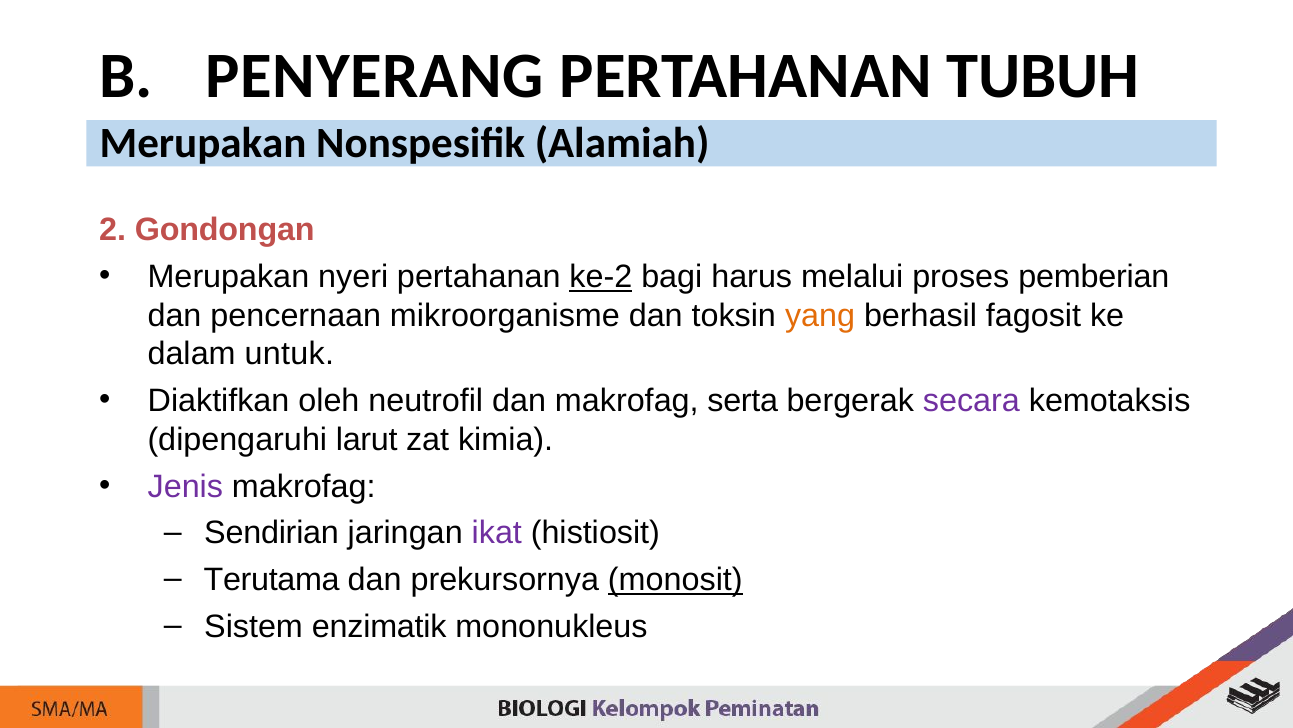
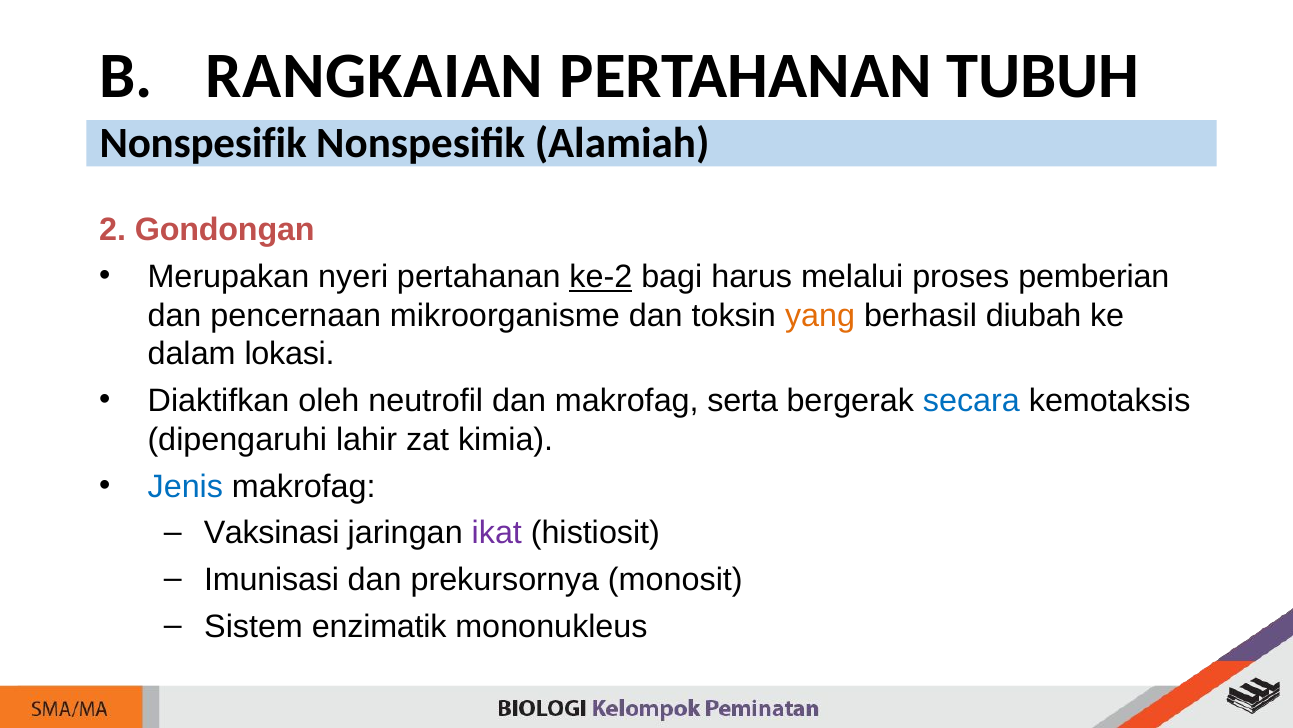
PENYERANG: PENYERANG -> RANGKAIAN (375, 77)
Merupakan: Merupakan -> Nonspesifik (203, 143)
fagosit: fagosit -> diubah (1034, 315)
untuk: untuk -> lokasi (290, 354)
secara colour: purple -> blue (971, 401)
larut: larut -> lahir (367, 439)
Jenis colour: purple -> blue (185, 486)
Sendirian: Sendirian -> Vaksinasi (272, 533)
Terutama: Terutama -> Imunisasi (272, 579)
monosit underline: present -> none (675, 579)
